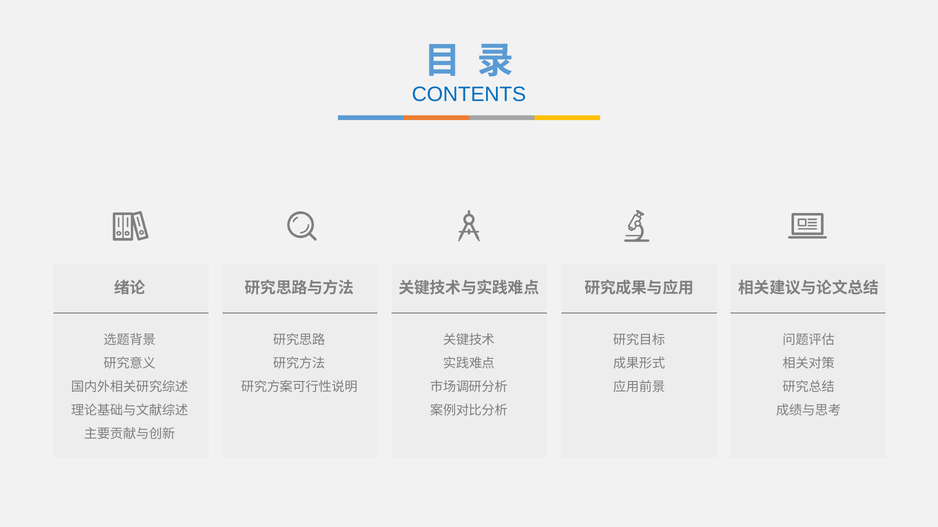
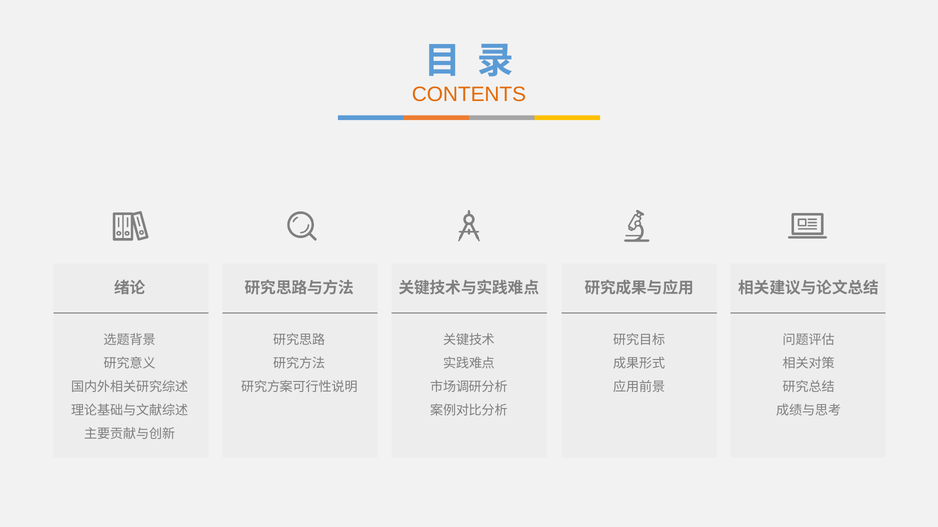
CONTENTS colour: blue -> orange (469, 94)
